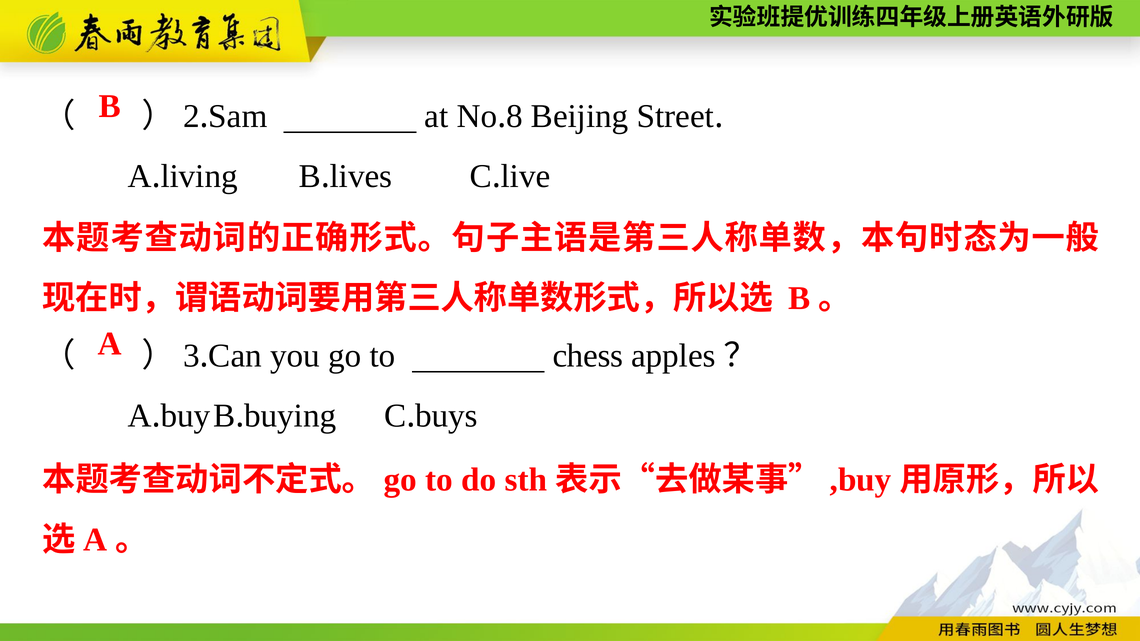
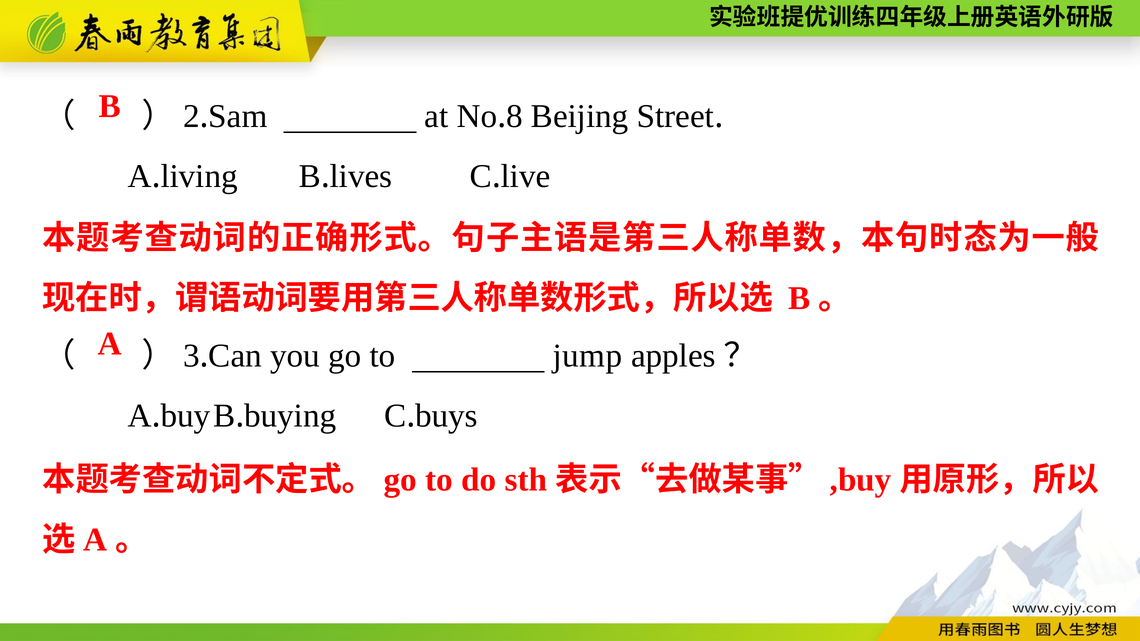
chess: chess -> jump (588, 356)
